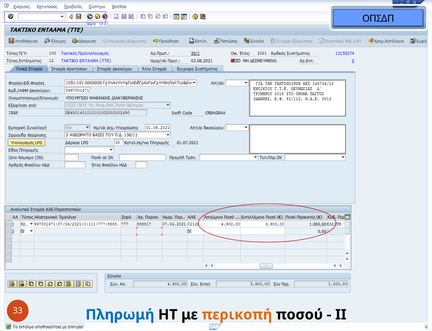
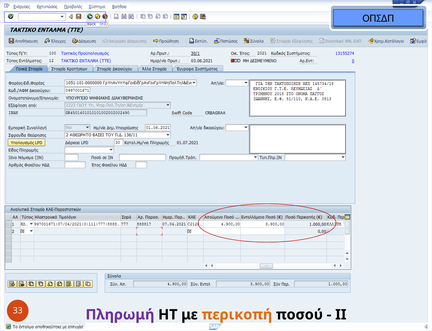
Πληρωμή colour: blue -> purple (120, 315)
